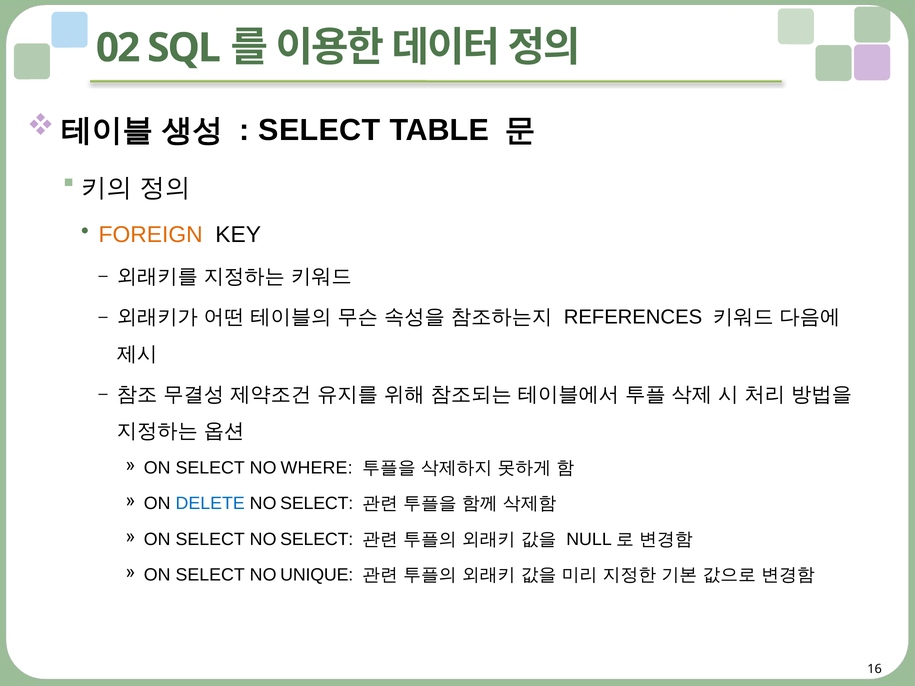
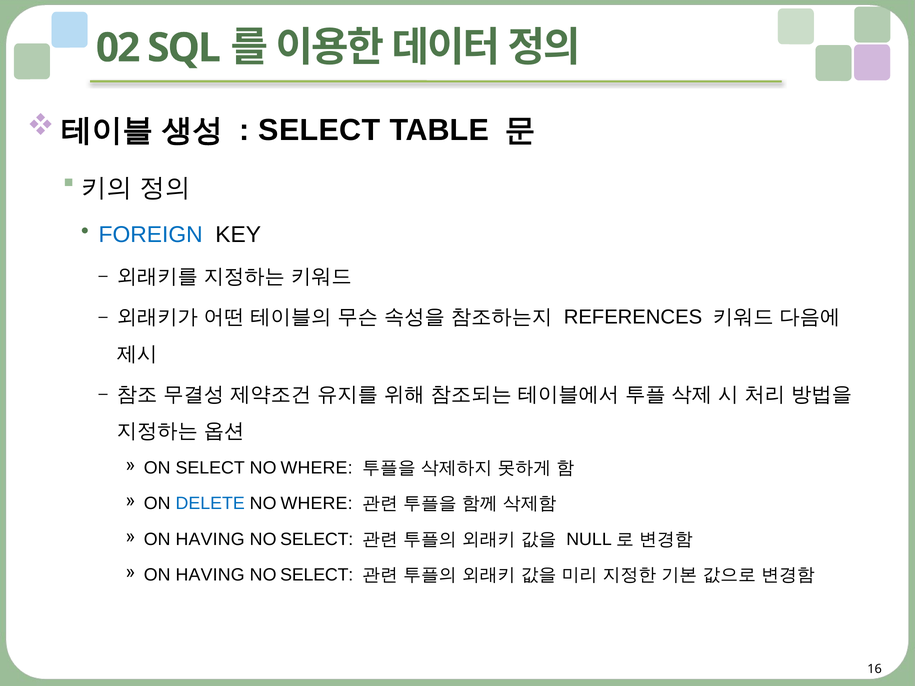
FOREIGN colour: orange -> blue (151, 235)
SELECT: SELECT -> WHERE (317, 504)
SELECT: SELECT -> HAVING (210, 539)
SELECT: SELECT -> HAVING (210, 575)
UNIQUE: UNIQUE -> SELECT (317, 575)
